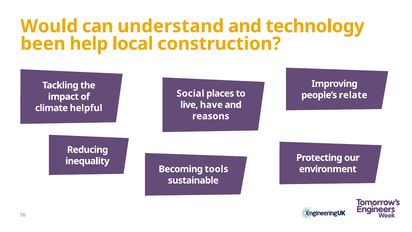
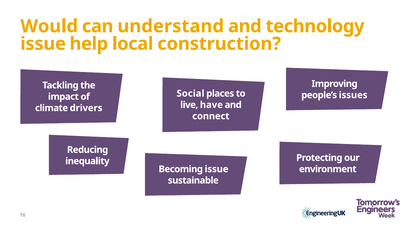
been: been -> issue (43, 44)
relate: relate -> issues (353, 95)
helpful: helpful -> drivers (86, 108)
reasons: reasons -> connect (211, 116)
Becoming tools: tools -> issue (217, 169)
